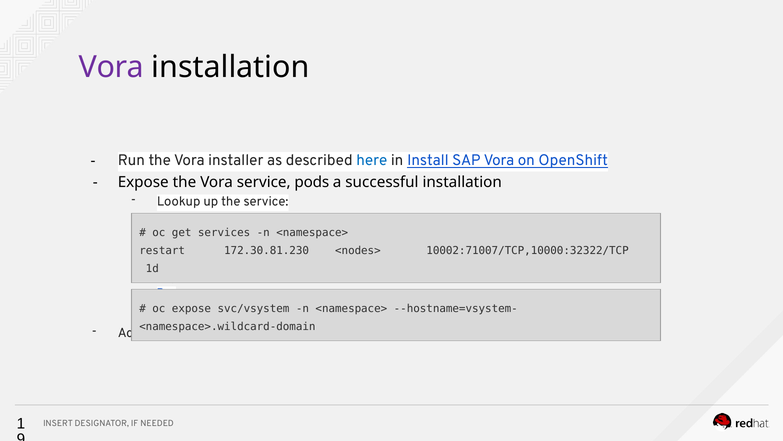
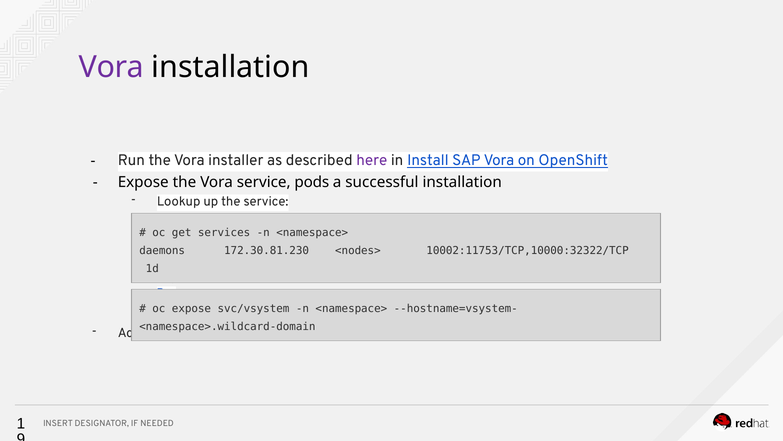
here colour: blue -> purple (372, 160)
restart: restart -> daemons (162, 250)
10002:71007/TCP,10000:32322/TCP: 10002:71007/TCP,10000:32322/TCP -> 10002:11753/TCP,10000:32322/TCP (528, 250)
